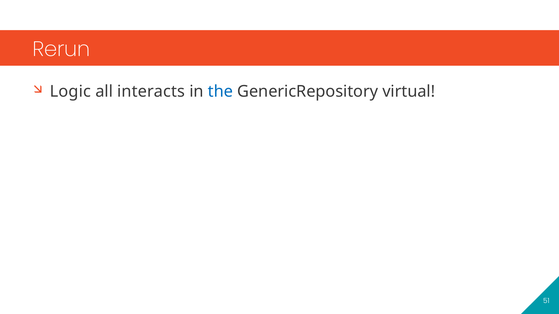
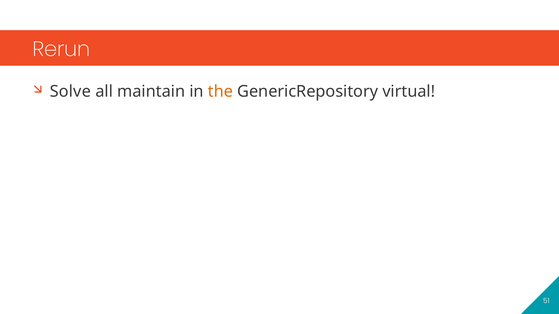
Logic: Logic -> Solve (70, 92)
interacts: interacts -> maintain (151, 92)
the colour: blue -> orange (220, 92)
